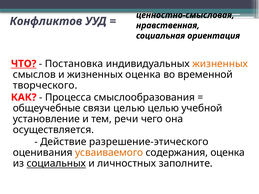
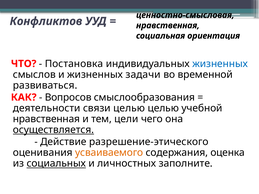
ЧТО underline: present -> none (24, 64)
жизненных colour: orange -> blue (220, 64)
жизненных оценка: оценка -> задачи (143, 75)
творческого: творческого -> развиваться (45, 86)
Процесса: Процесса -> Вопросов (68, 97)
общеучебные: общеучебные -> деятельности (47, 108)
установление: установление -> нравственная (46, 119)
речи: речи -> цели (126, 119)
осуществляется underline: none -> present (53, 130)
